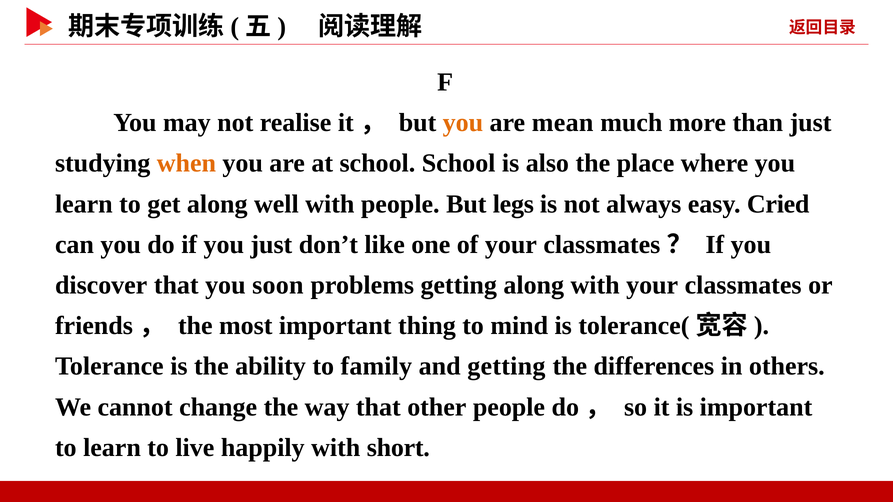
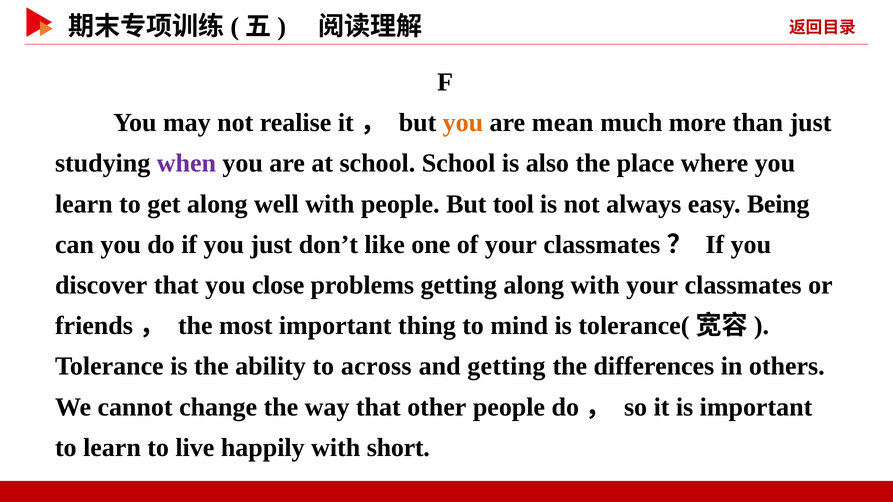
when colour: orange -> purple (186, 163)
legs: legs -> tool (513, 204)
Cried: Cried -> Being (778, 204)
soon: soon -> close (278, 285)
family: family -> across (376, 367)
